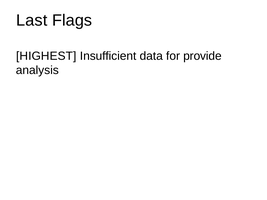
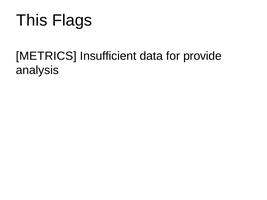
Last: Last -> This (32, 20)
HIGHEST: HIGHEST -> METRICS (46, 56)
